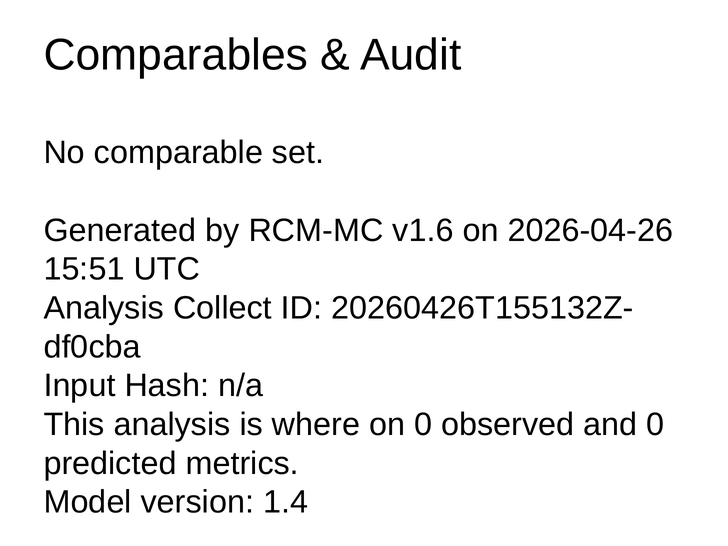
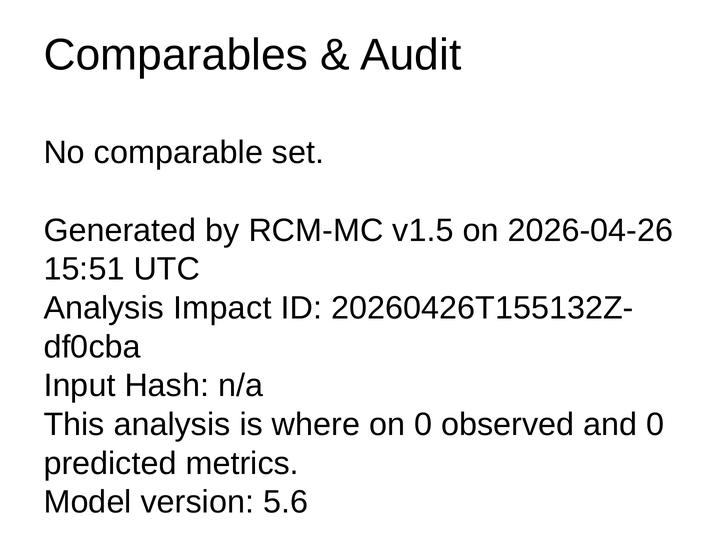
v1.6: v1.6 -> v1.5 (423, 230)
Collect: Collect -> Impact (222, 308)
1.4: 1.4 -> 5.6 (286, 502)
